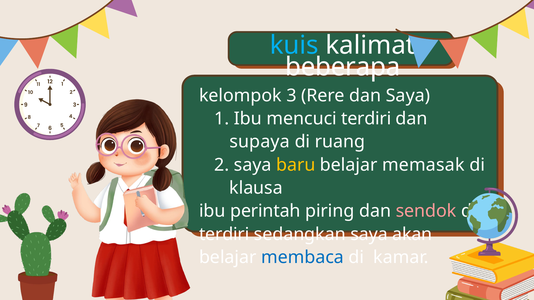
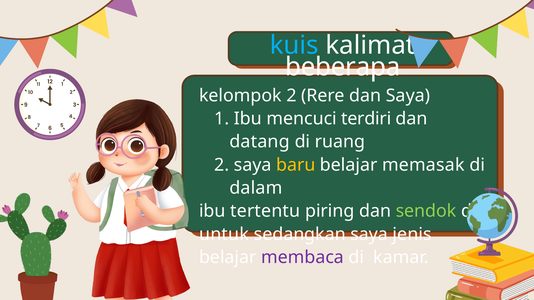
kelompok 3: 3 -> 2 (291, 96)
supaya: supaya -> datang (260, 142)
klausa: klausa -> dalam (256, 188)
perintah: perintah -> tertentu (265, 211)
sendok colour: pink -> light green (426, 211)
terdiri: terdiri -> untuk (224, 234)
akan: akan -> jenis (412, 234)
membaca colour: blue -> purple (302, 258)
